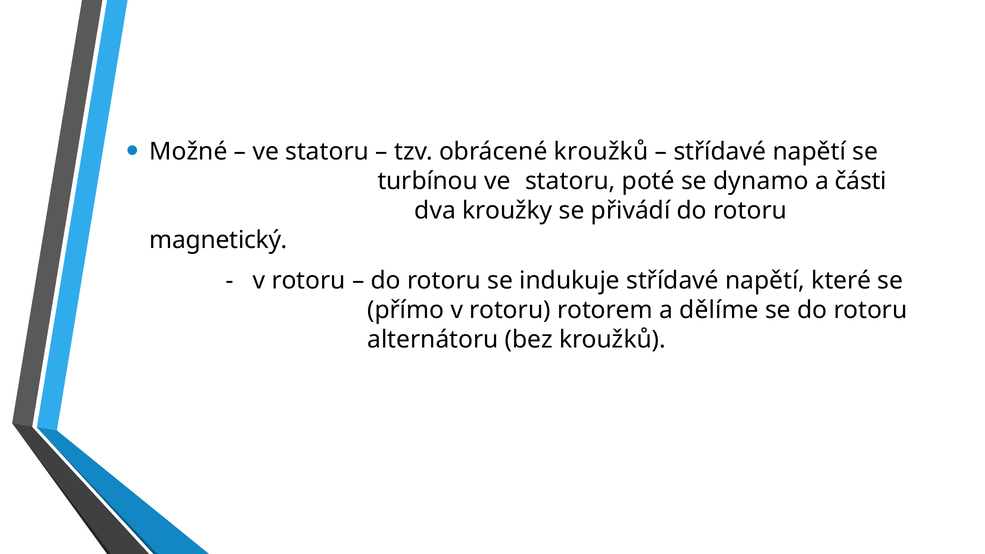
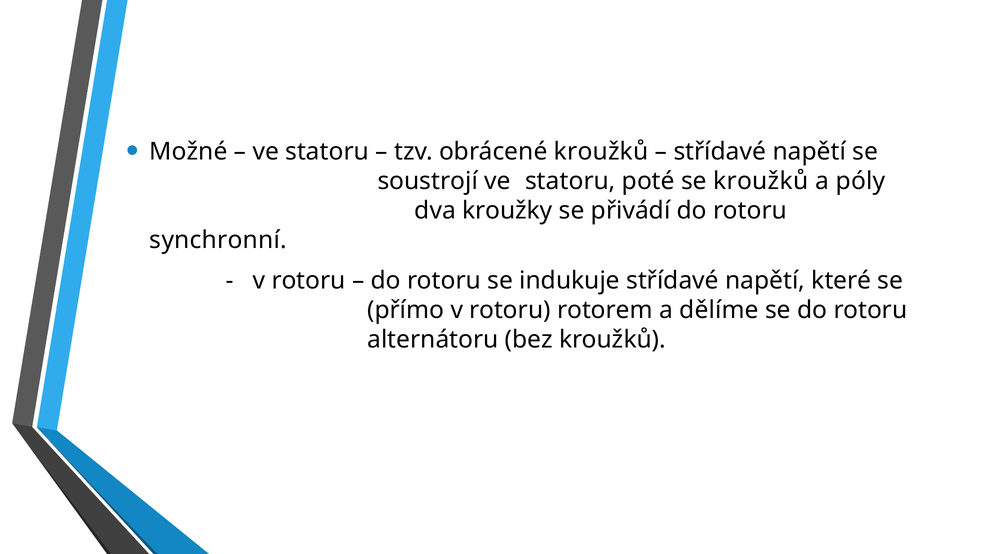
turbínou: turbínou -> soustrojí (428, 181)
se dynamo: dynamo -> kroužků (761, 181)
části: části -> póly (860, 181)
magnetický: magnetický -> synchronní (218, 240)
